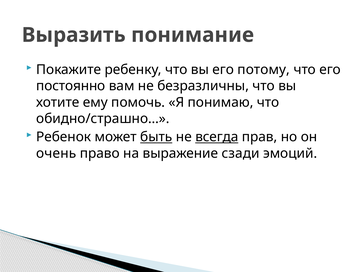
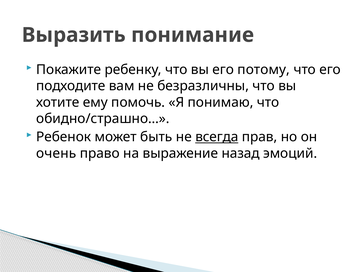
постоянно: постоянно -> подходите (71, 86)
быть underline: present -> none (156, 137)
сзади: сзади -> назад (241, 153)
